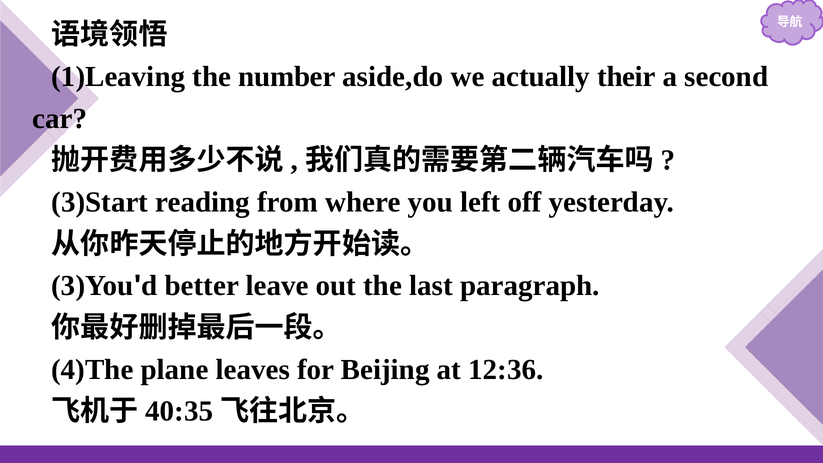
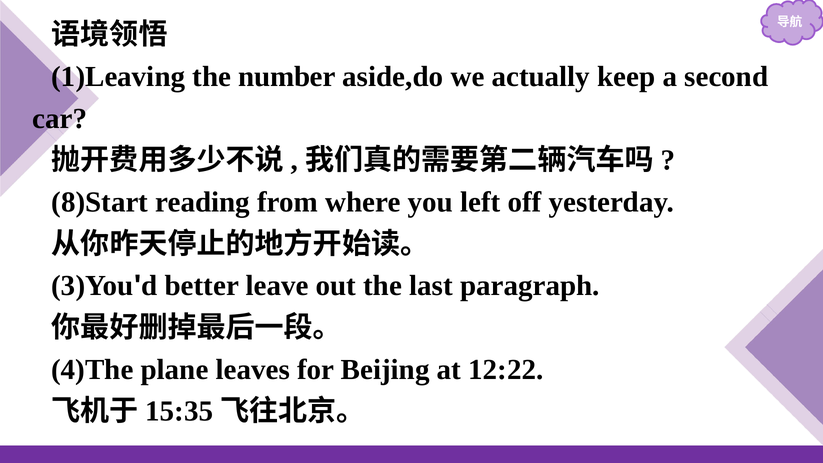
their: their -> keep (626, 77)
3)Start: 3)Start -> 8)Start (100, 202)
12:36: 12:36 -> 12:22 (506, 369)
40:35: 40:35 -> 15:35 (179, 411)
